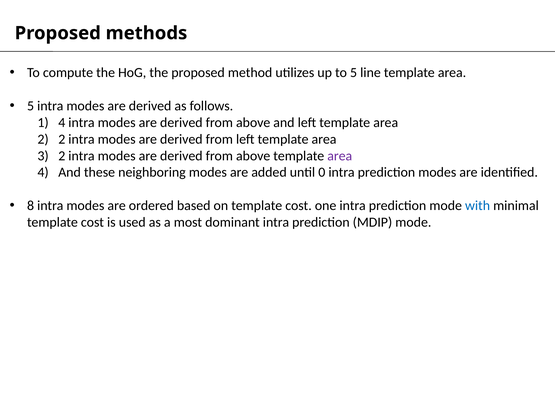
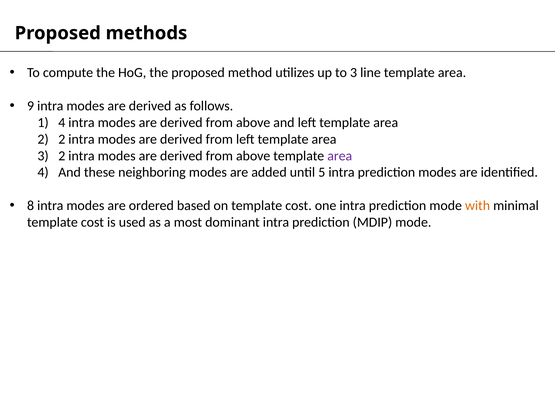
to 5: 5 -> 3 (354, 73)
5: 5 -> 9 (31, 106)
0: 0 -> 5 (322, 173)
with colour: blue -> orange (478, 206)
